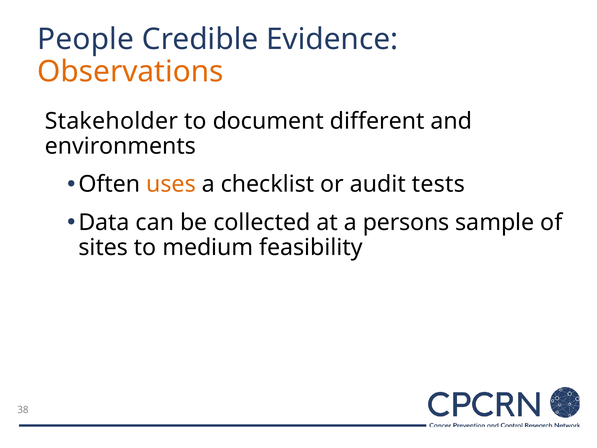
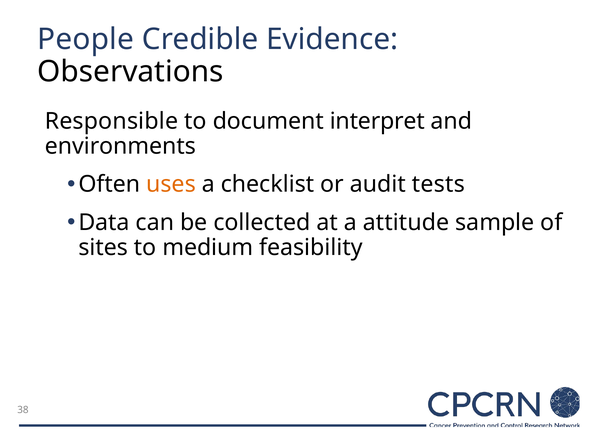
Observations colour: orange -> black (130, 71)
Stakeholder: Stakeholder -> Responsible (111, 121)
different: different -> interpret (377, 121)
persons: persons -> attitude (406, 222)
